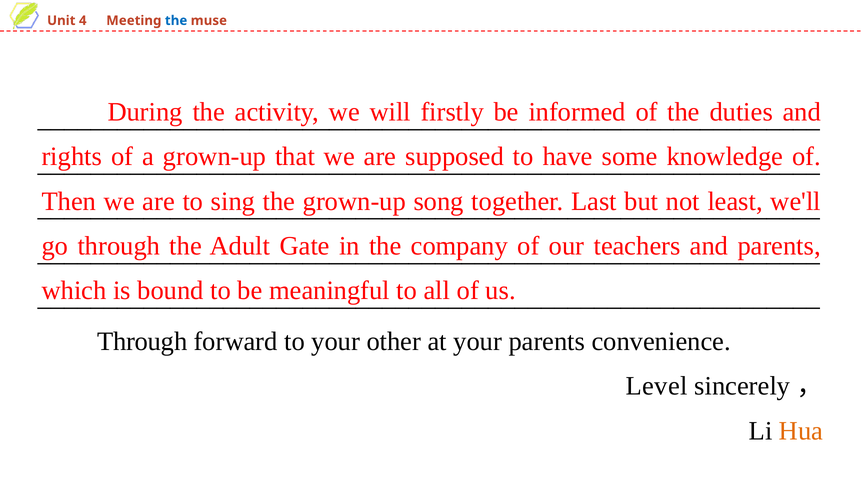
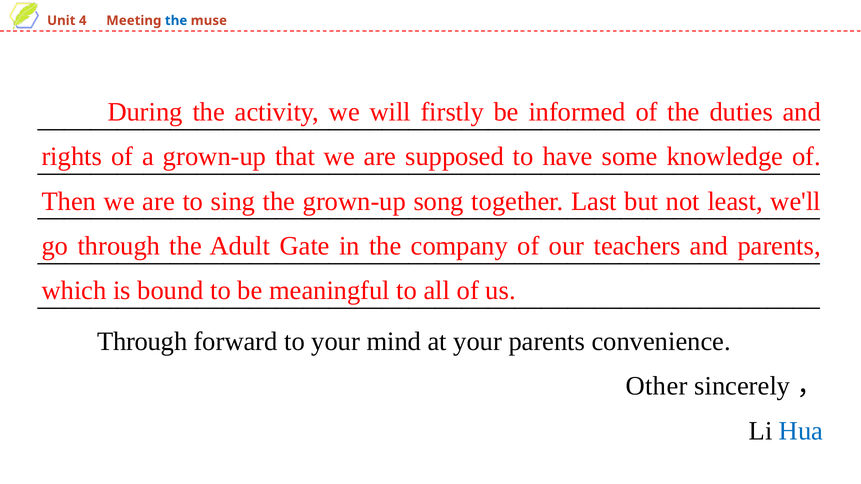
other: other -> mind (394, 342)
Level: Level -> Other (657, 386)
Hua colour: orange -> blue (801, 431)
